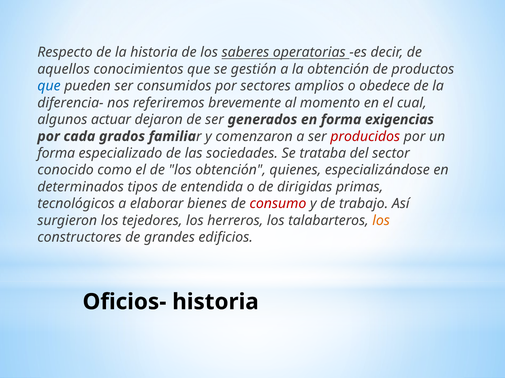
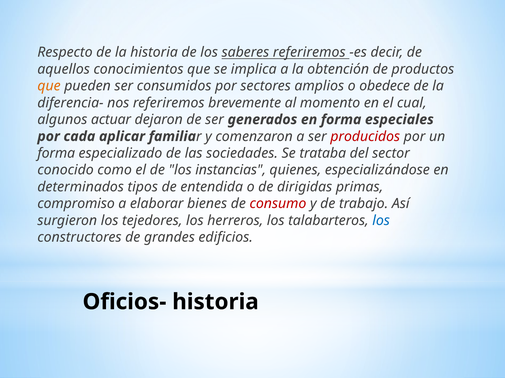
saberes operatorias: operatorias -> referiremos (309, 52)
gestión: gestión -> implica (254, 69)
que colour: blue -> orange (49, 86)
exigencias: exigencias -> especiales (399, 120)
grados: grados -> aplicar (122, 137)
los obtención: obtención -> instancias (231, 170)
tecnológicos: tecnológicos -> compromiso (76, 204)
los colour: orange -> blue (381, 221)
